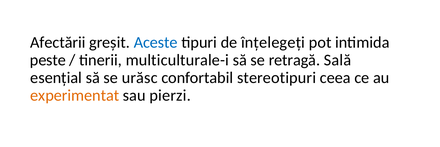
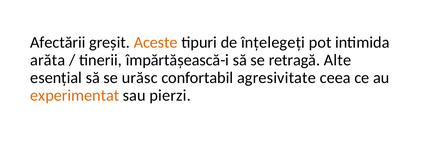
Aceste colour: blue -> orange (156, 42)
peste: peste -> arăta (48, 60)
multiculturale-i: multiculturale-i -> împărtășească-i (177, 60)
Sală: Sală -> Alte (338, 60)
stereotipuri: stereotipuri -> agresivitate (277, 78)
